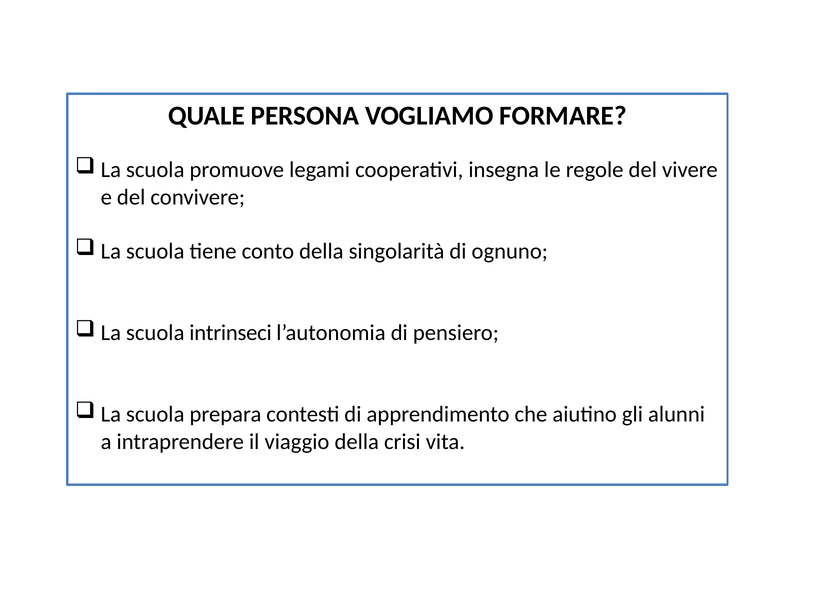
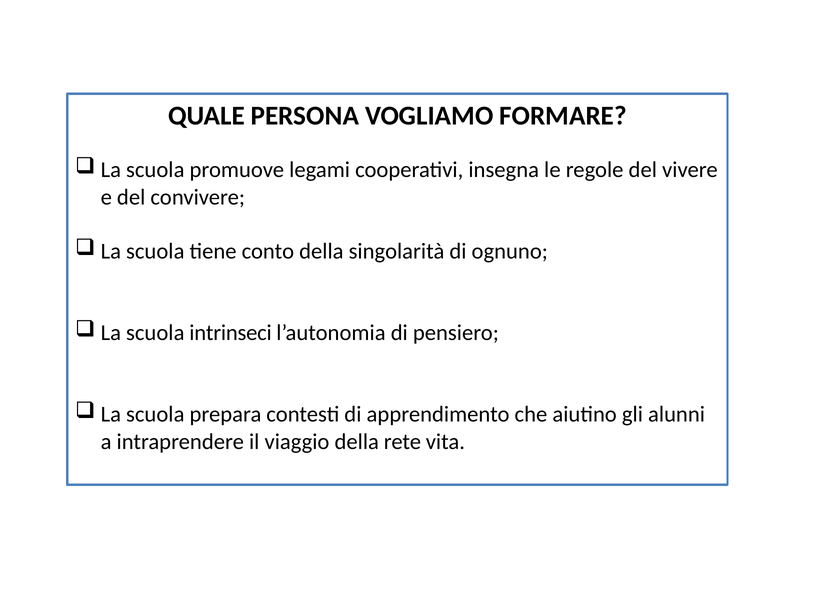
crisi: crisi -> rete (402, 441)
